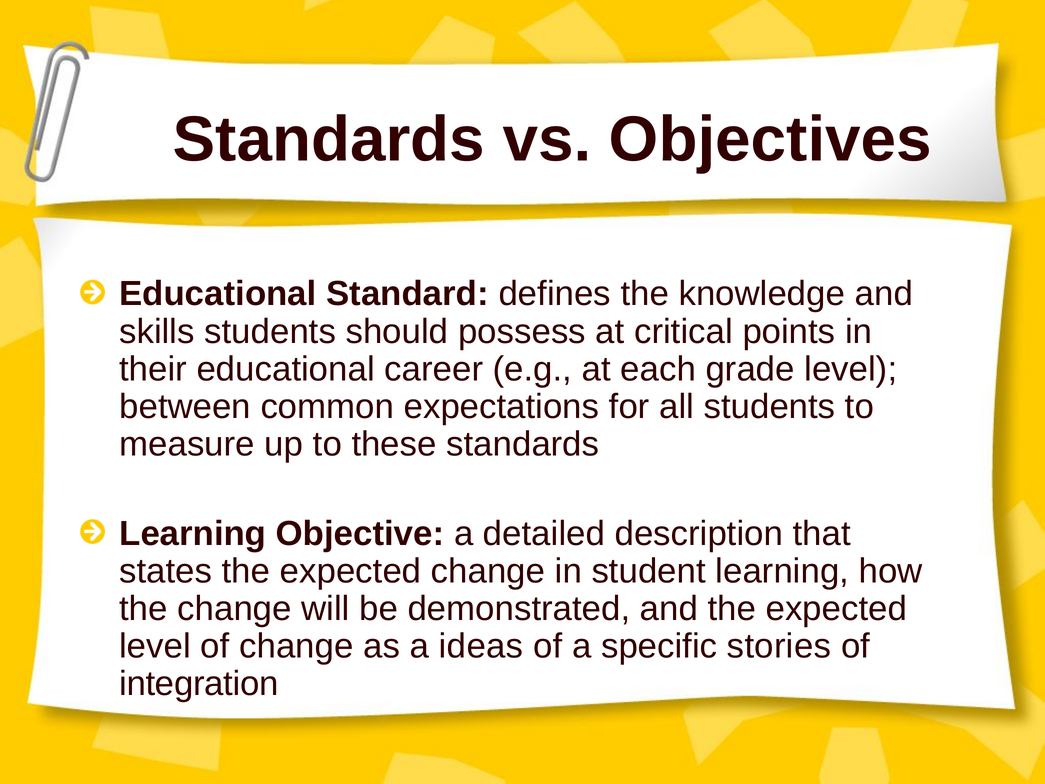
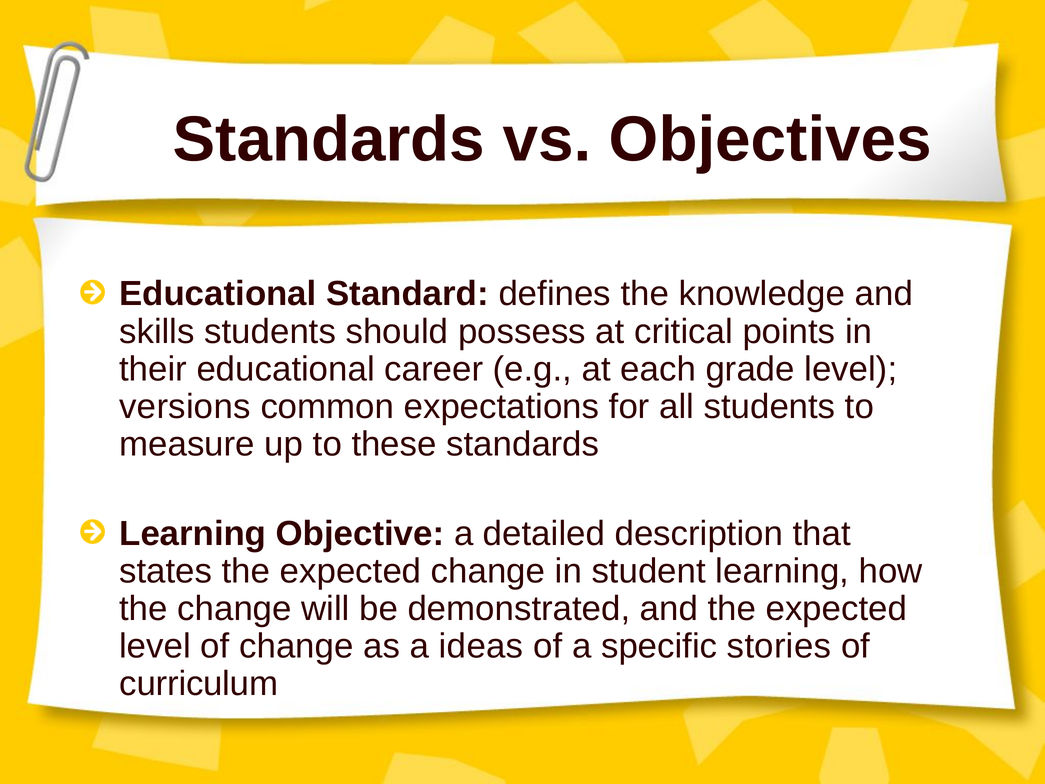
between: between -> versions (185, 407)
integration: integration -> curriculum (199, 684)
